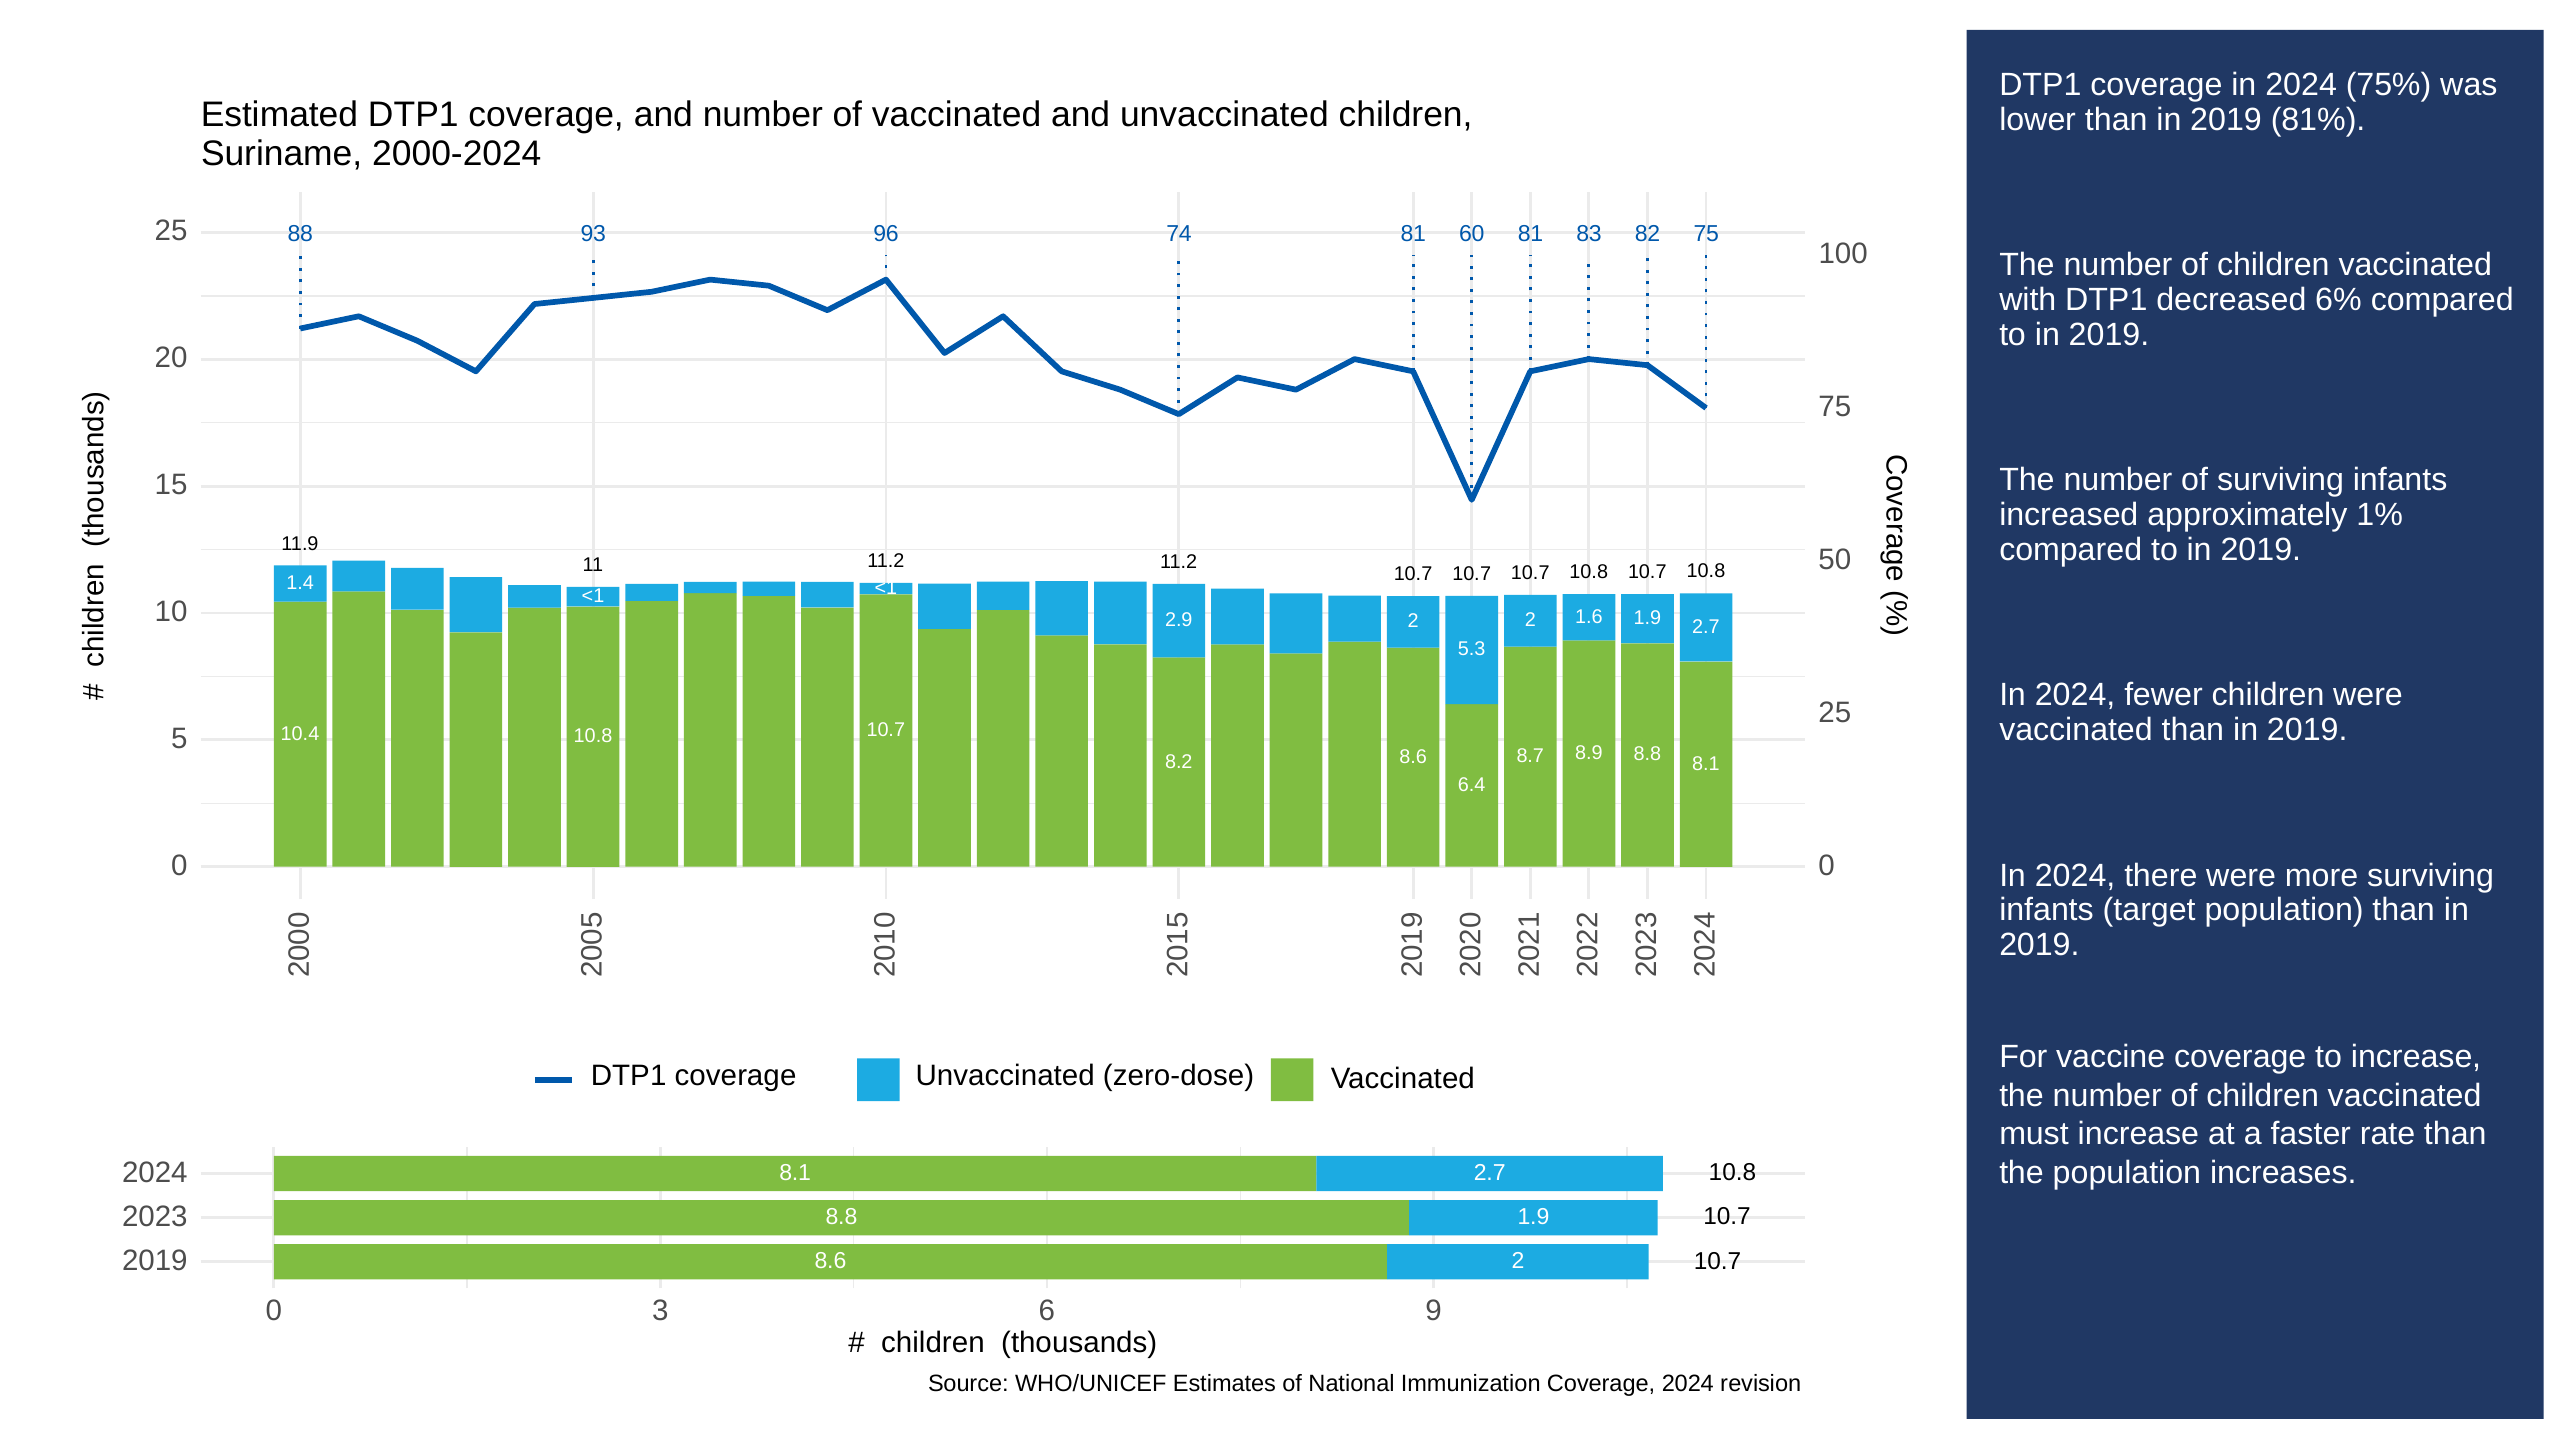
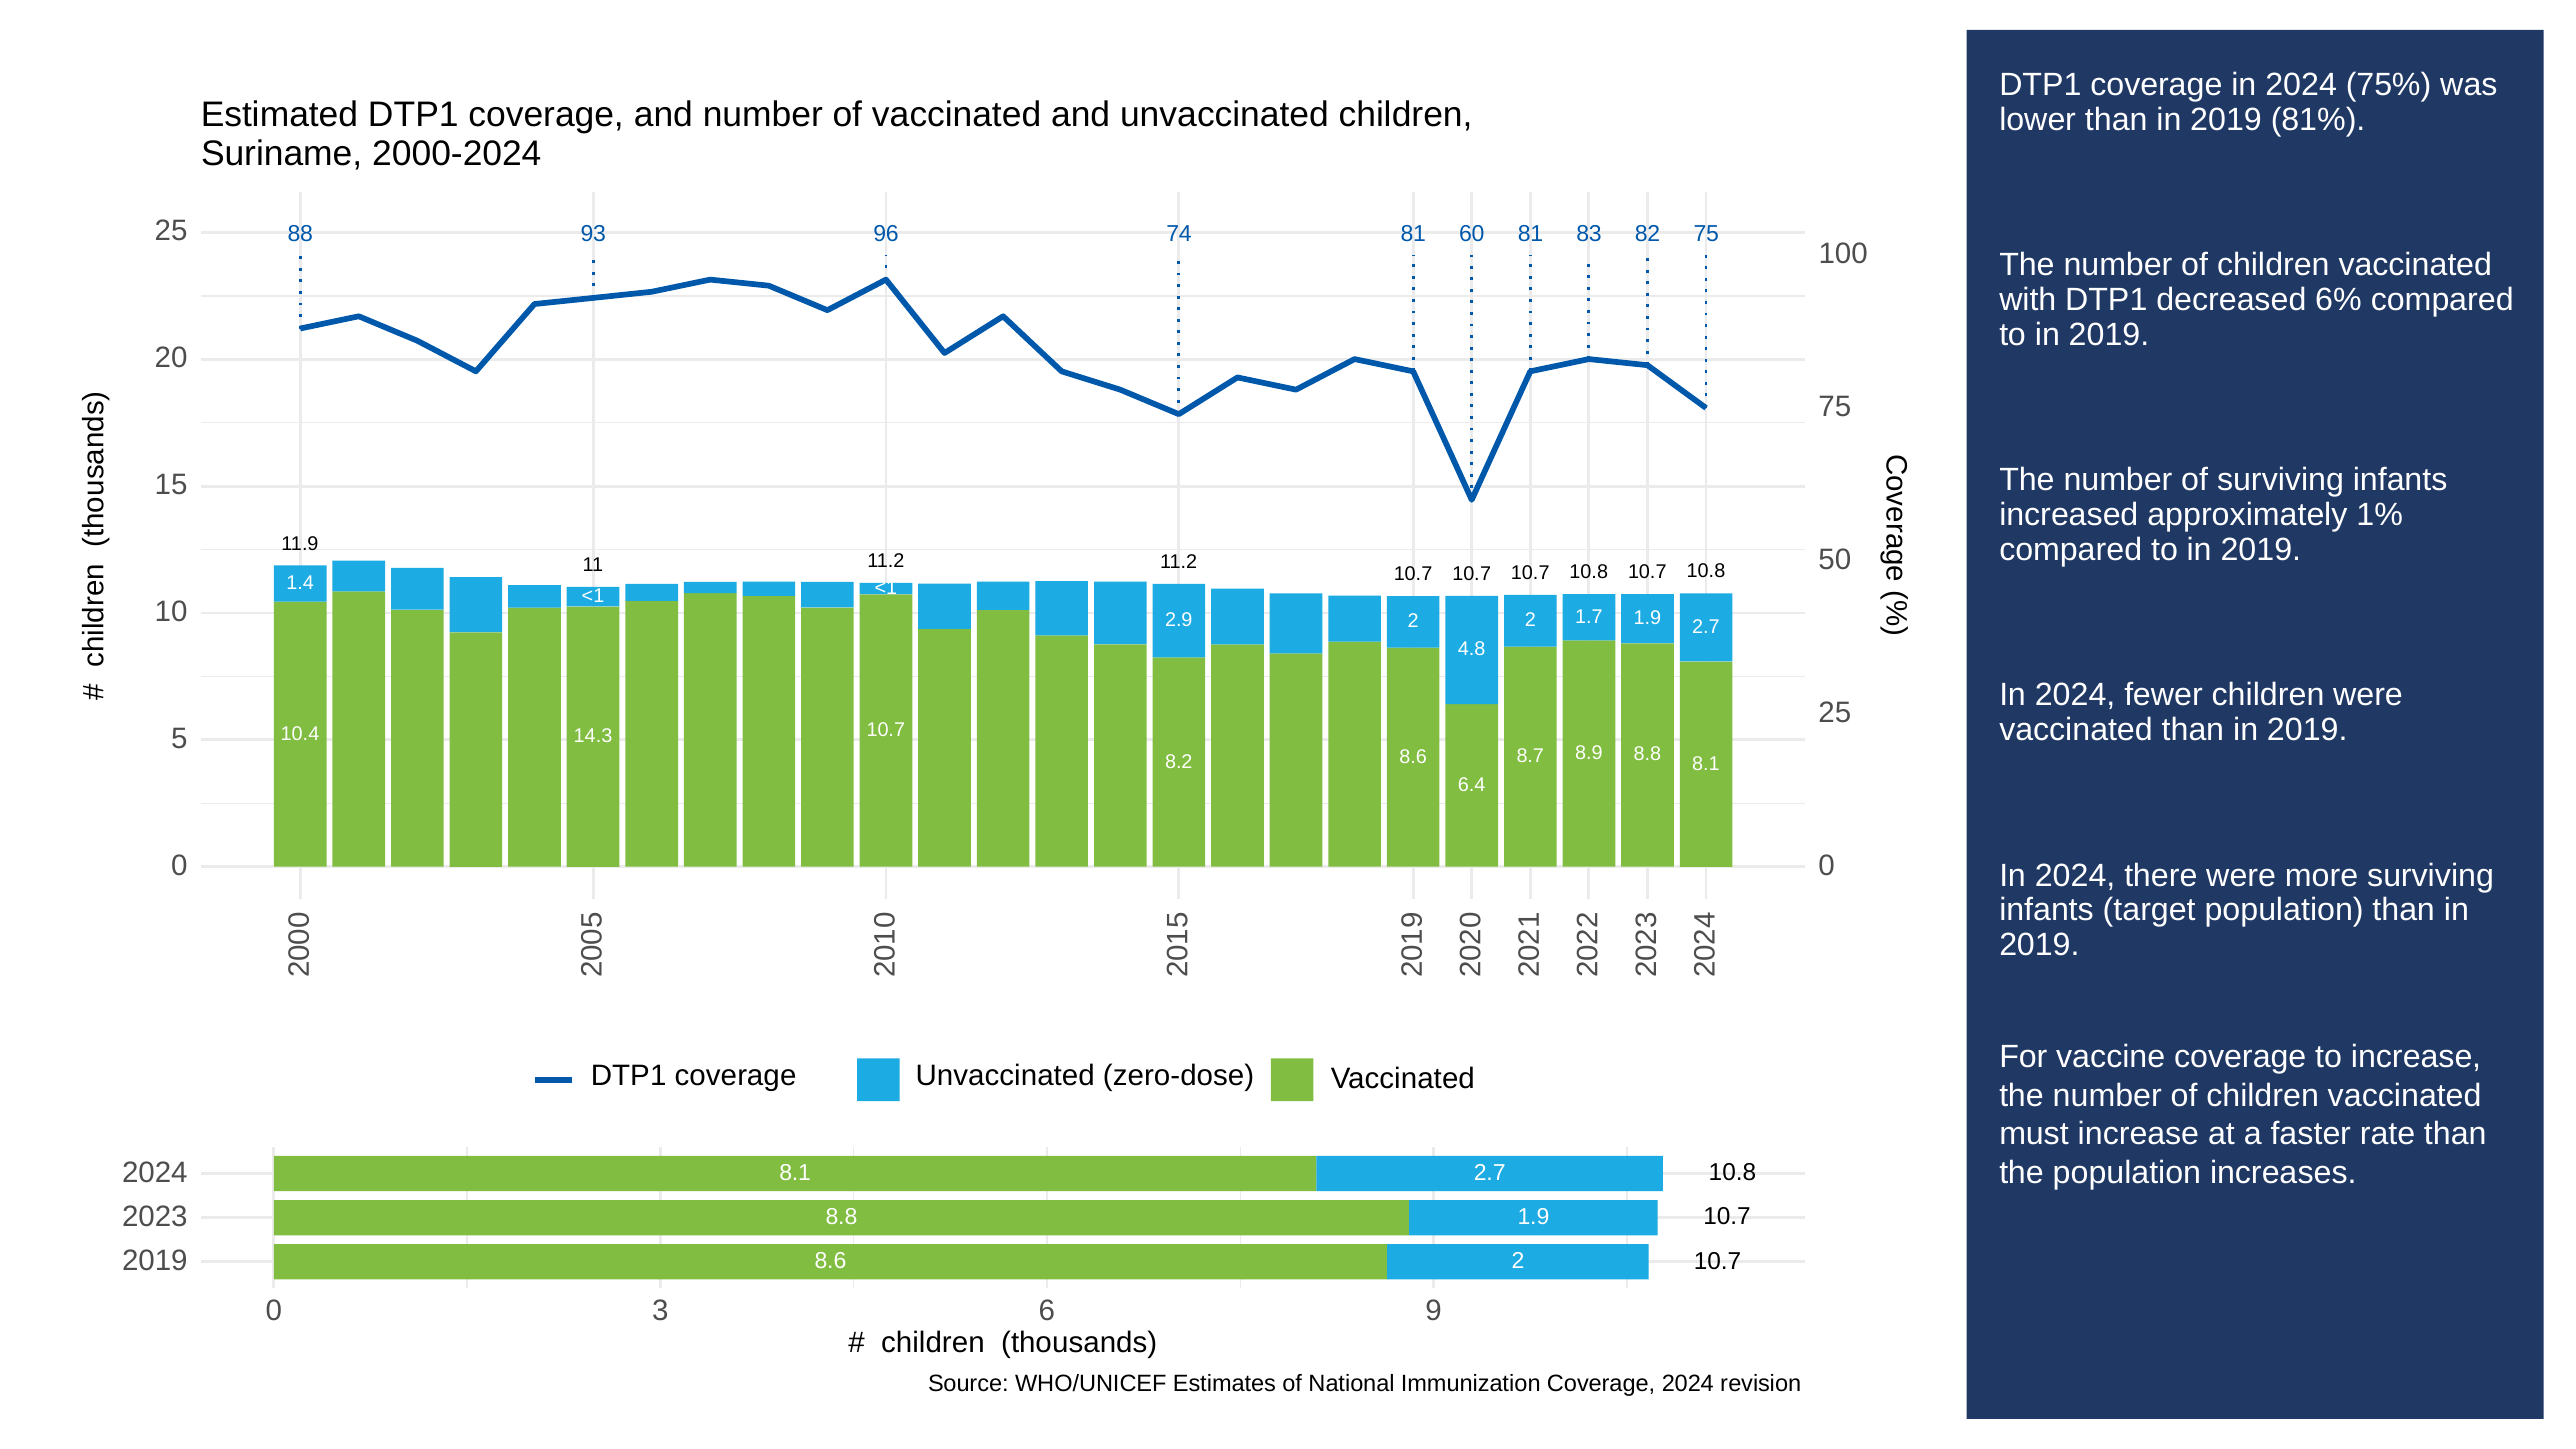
1.6: 1.6 -> 1.7 (1589, 617)
5.3: 5.3 -> 4.8 (1472, 649)
10.8: 10.8 -> 14.3 (593, 736)
